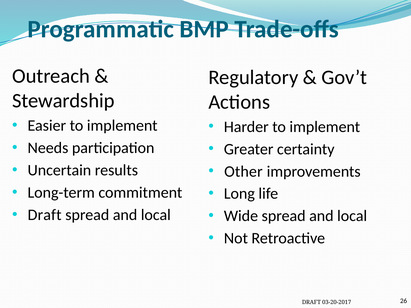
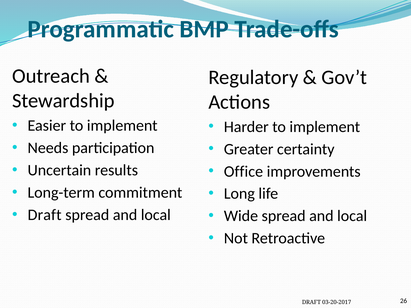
Other: Other -> Office (243, 172)
